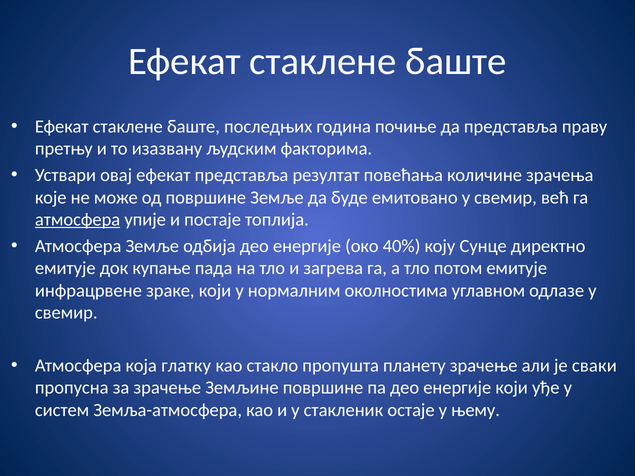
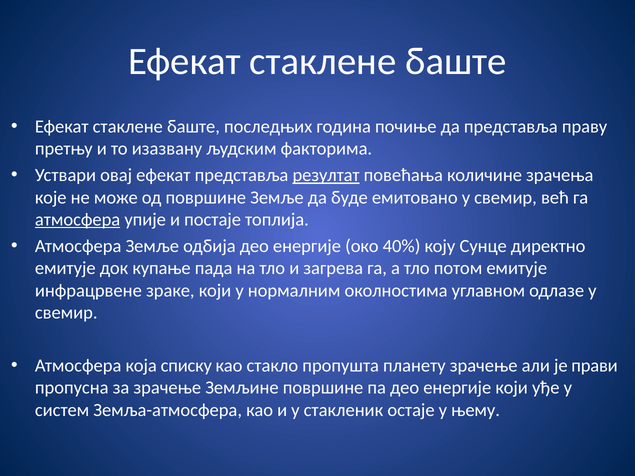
резултат underline: none -> present (326, 175)
глатку: глатку -> списку (186, 366)
сваки: сваки -> прави (595, 366)
